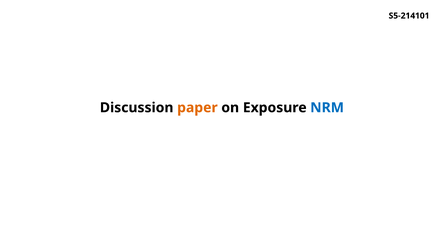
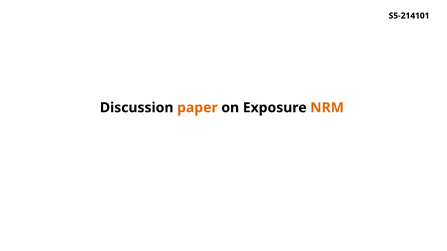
NRM colour: blue -> orange (327, 108)
